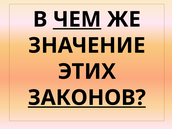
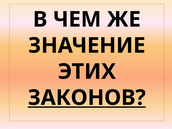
ЧЕМ underline: present -> none (77, 19)
